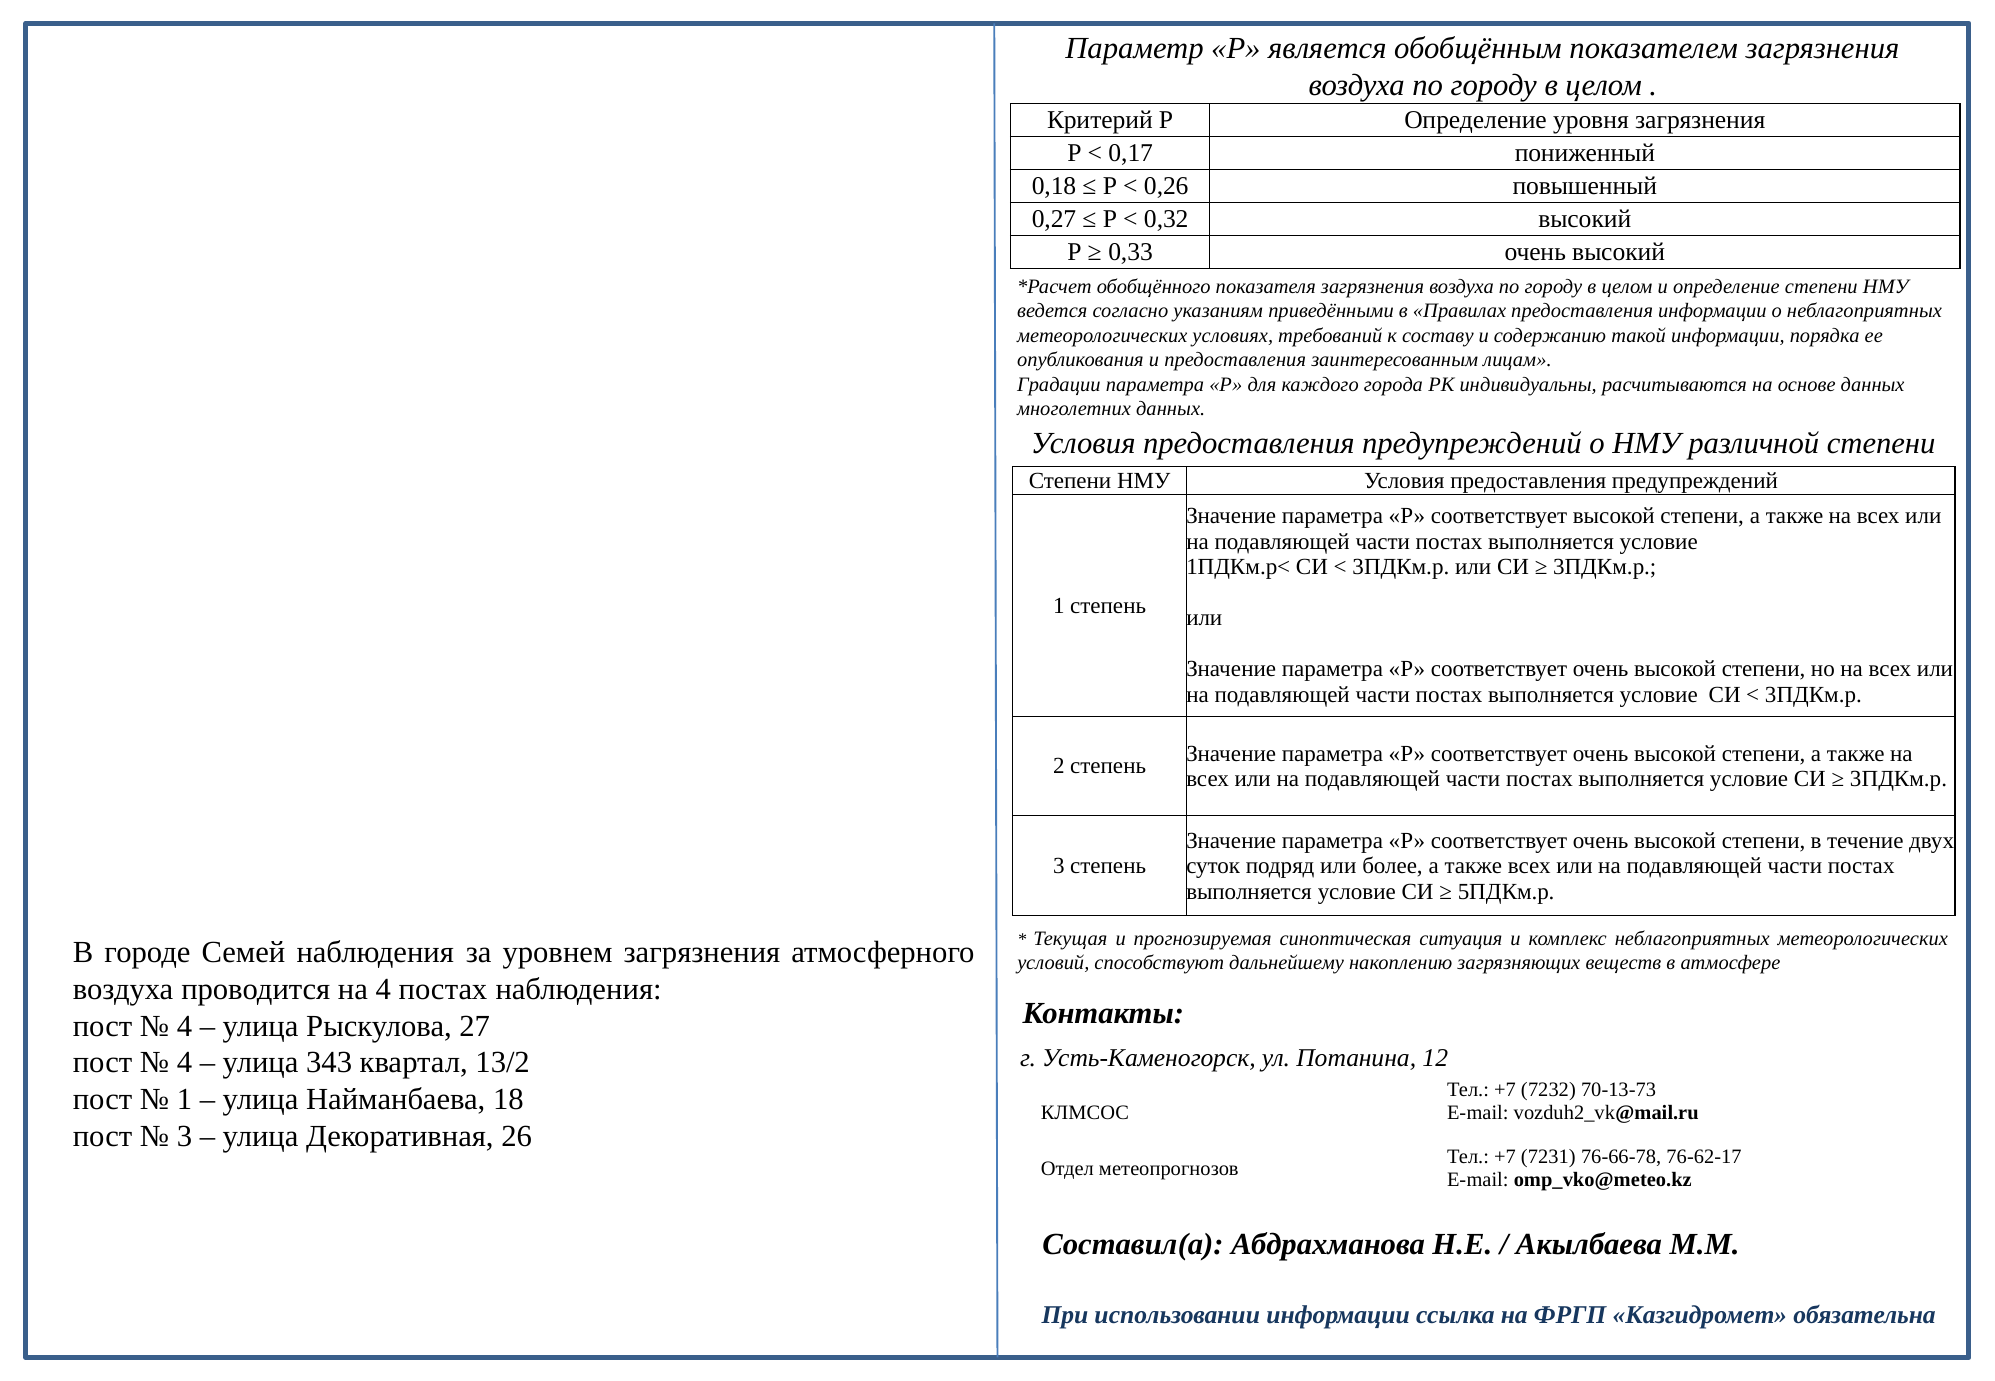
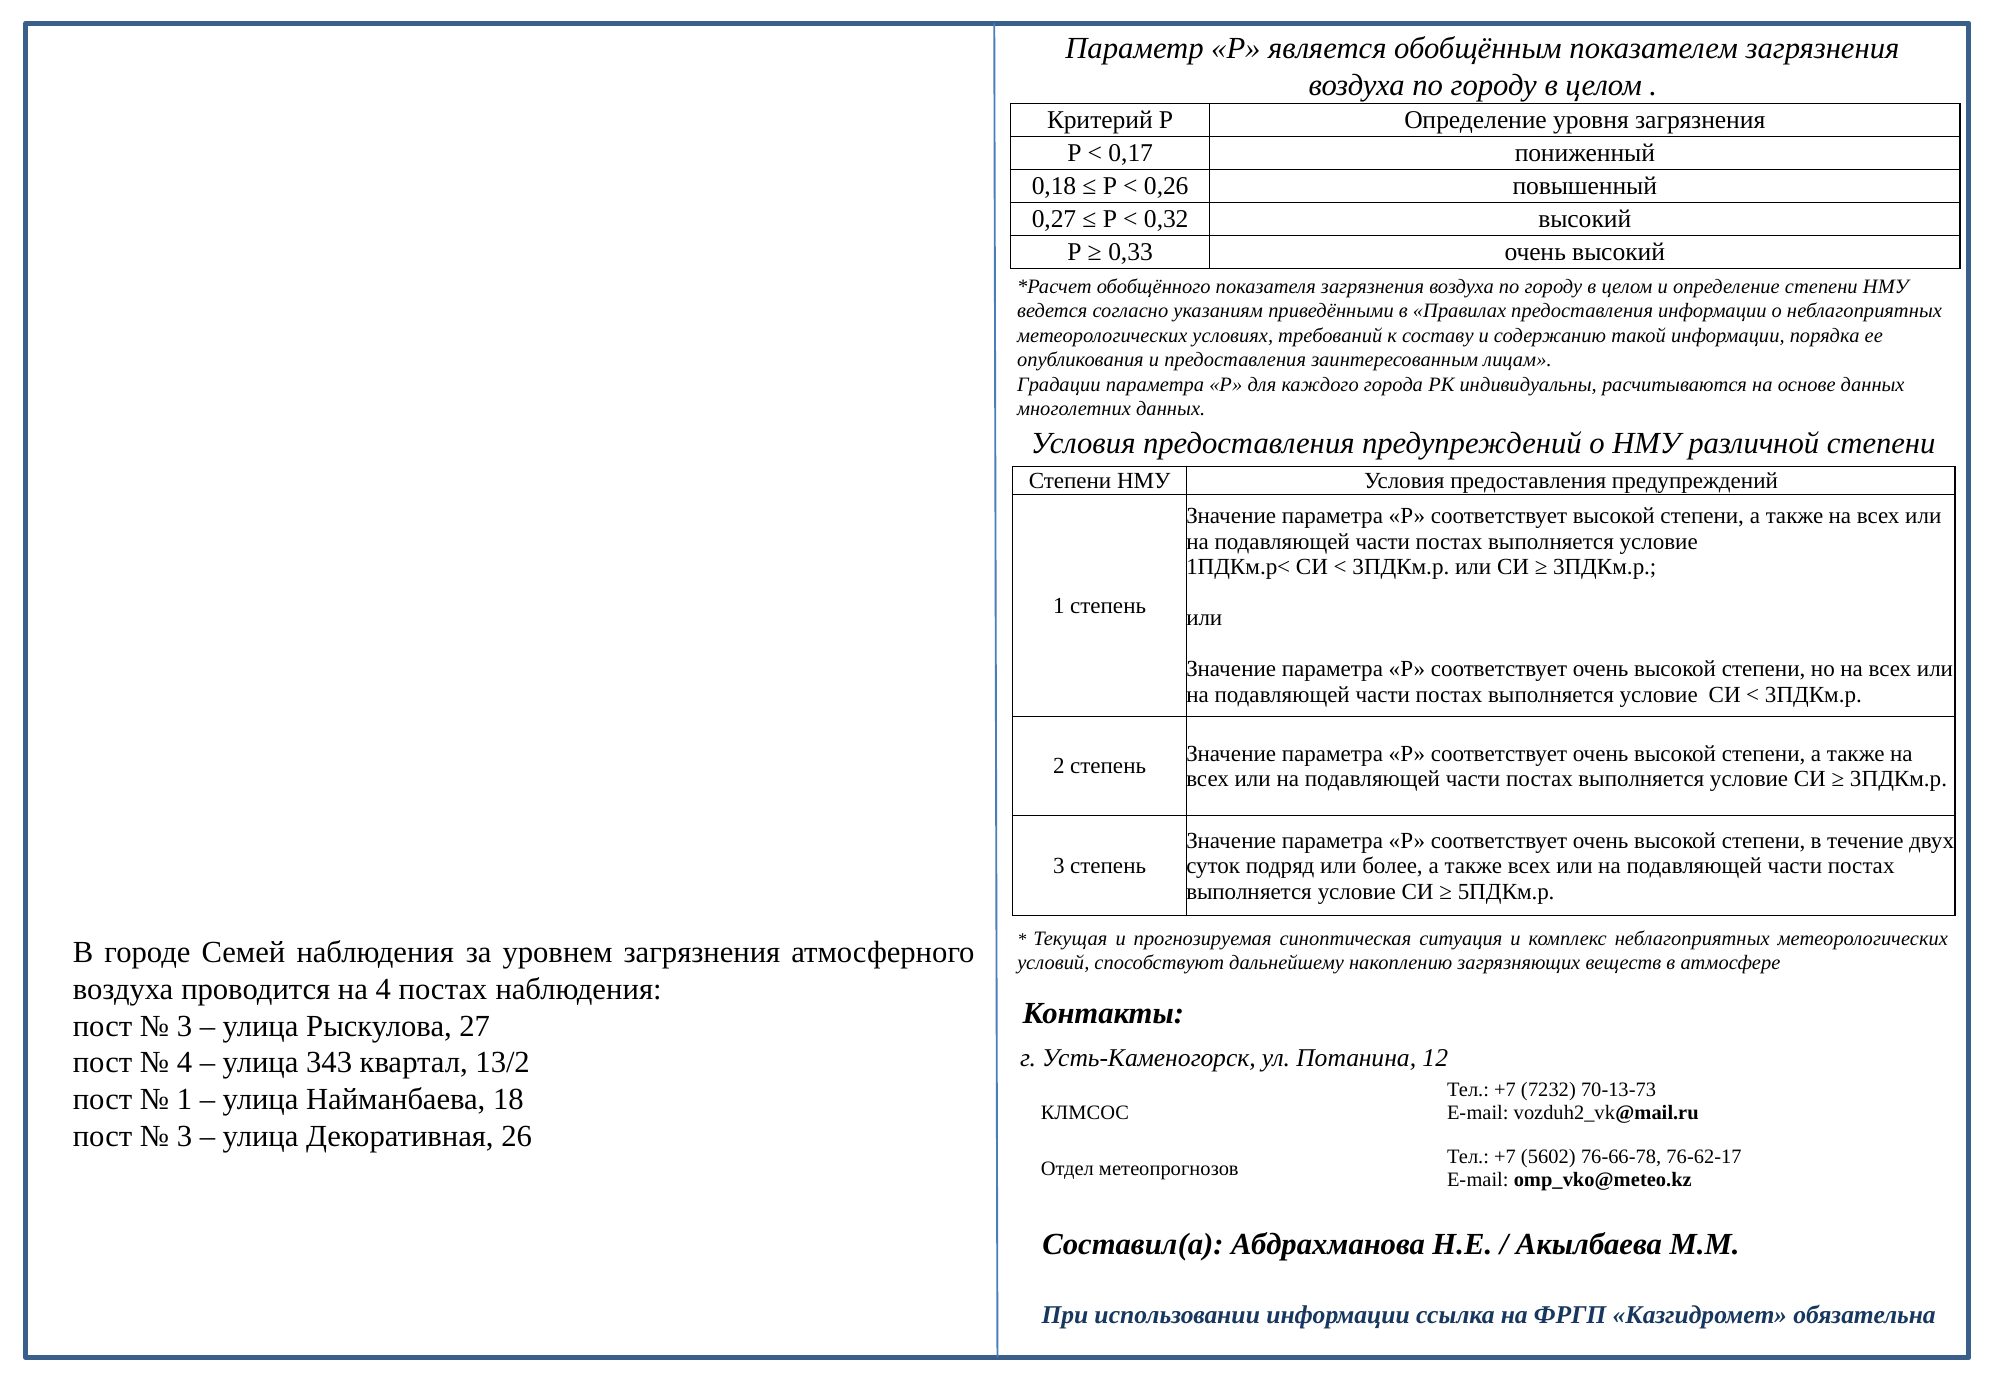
4: 4 -> 3 (184, 1026)
7231: 7231 -> 5602 (1548, 1157)
